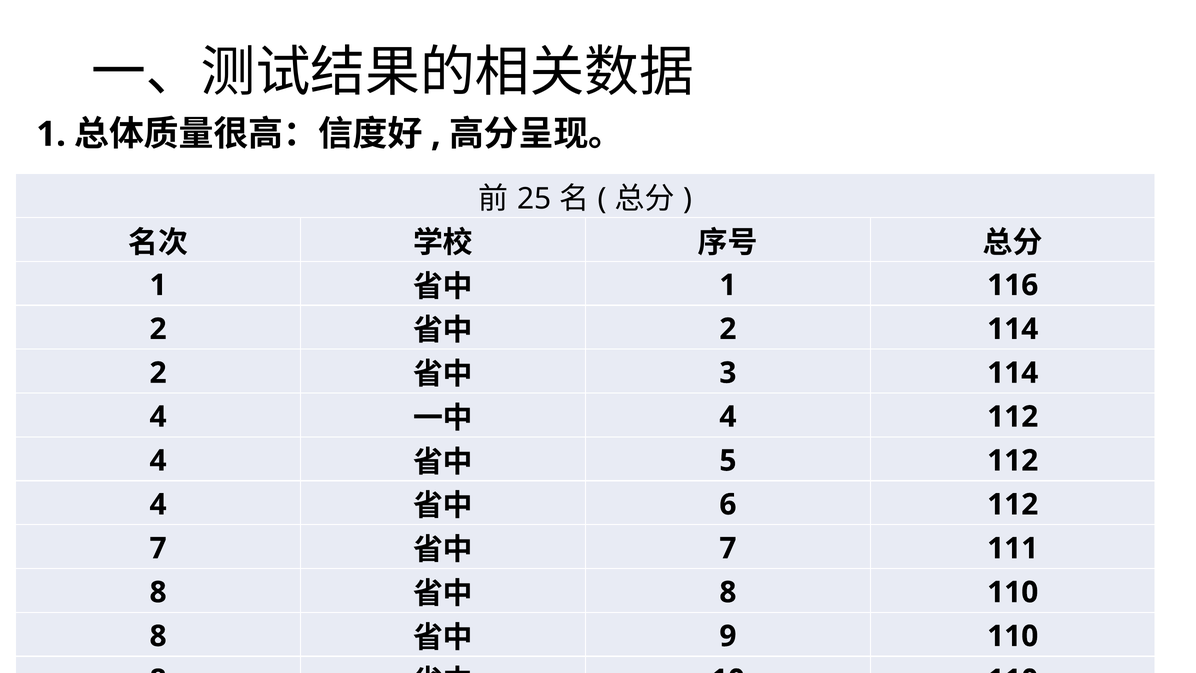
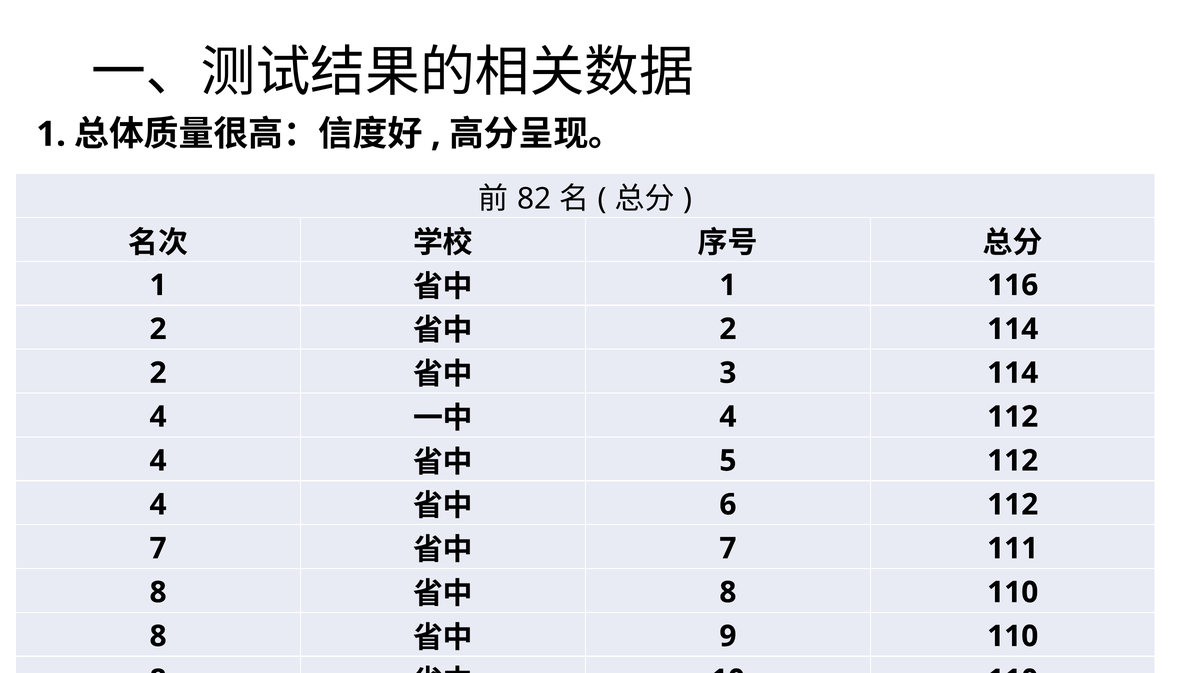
25: 25 -> 82 (534, 199)
